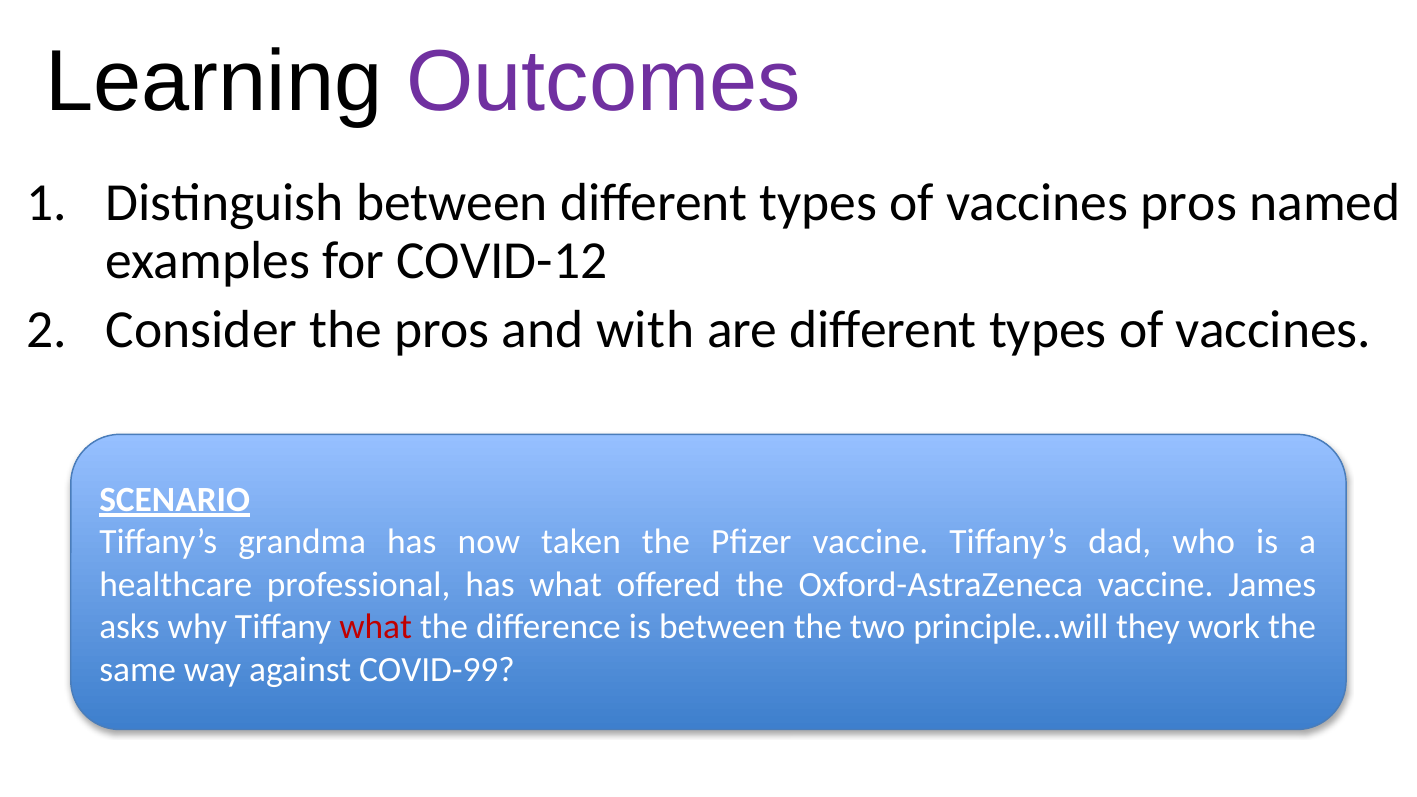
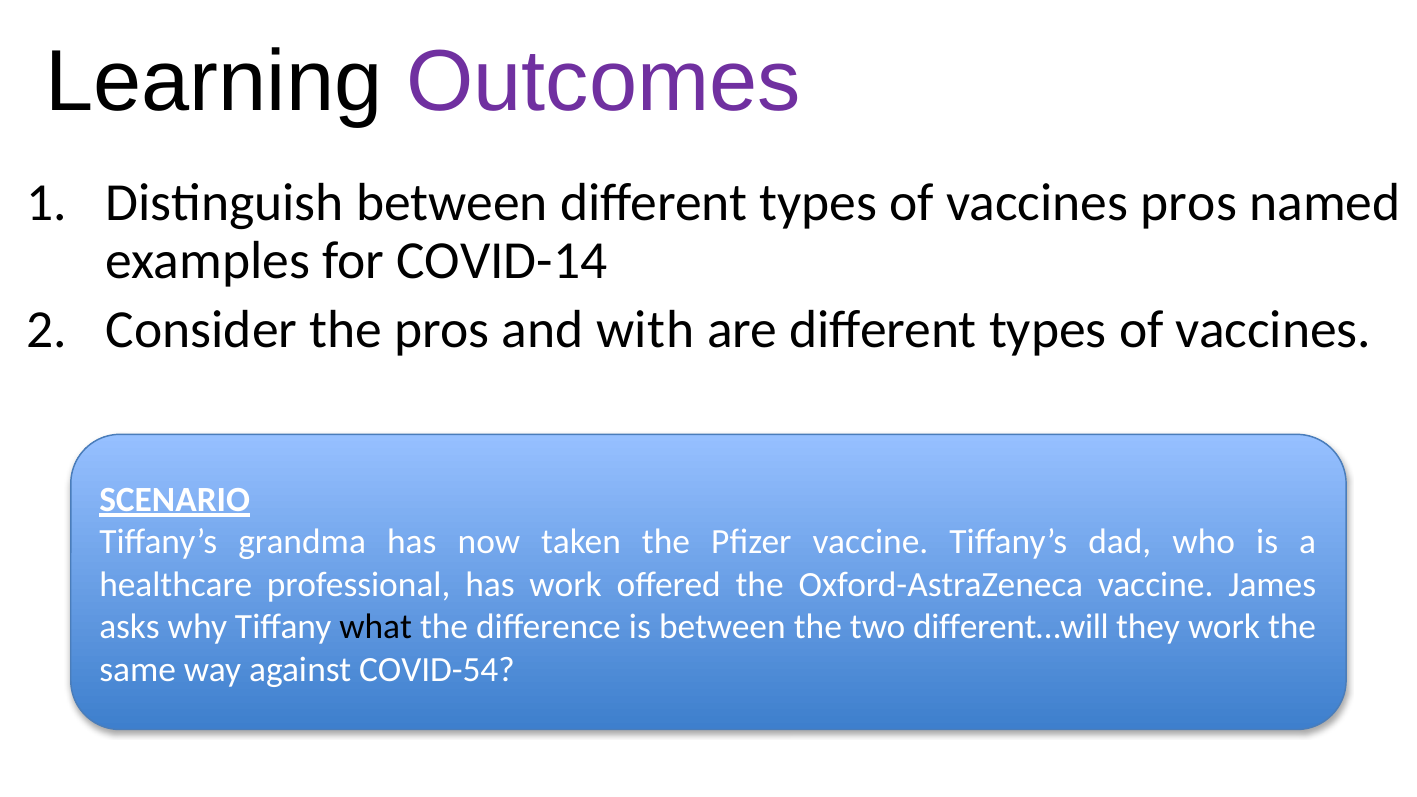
COVID-12: COVID-12 -> COVID-14 (502, 261)
has what: what -> work (566, 584)
what colour: red -> black (376, 627)
principle…will: principle…will -> different…will (1011, 627)
COVID-99: COVID-99 -> COVID-54 (437, 669)
